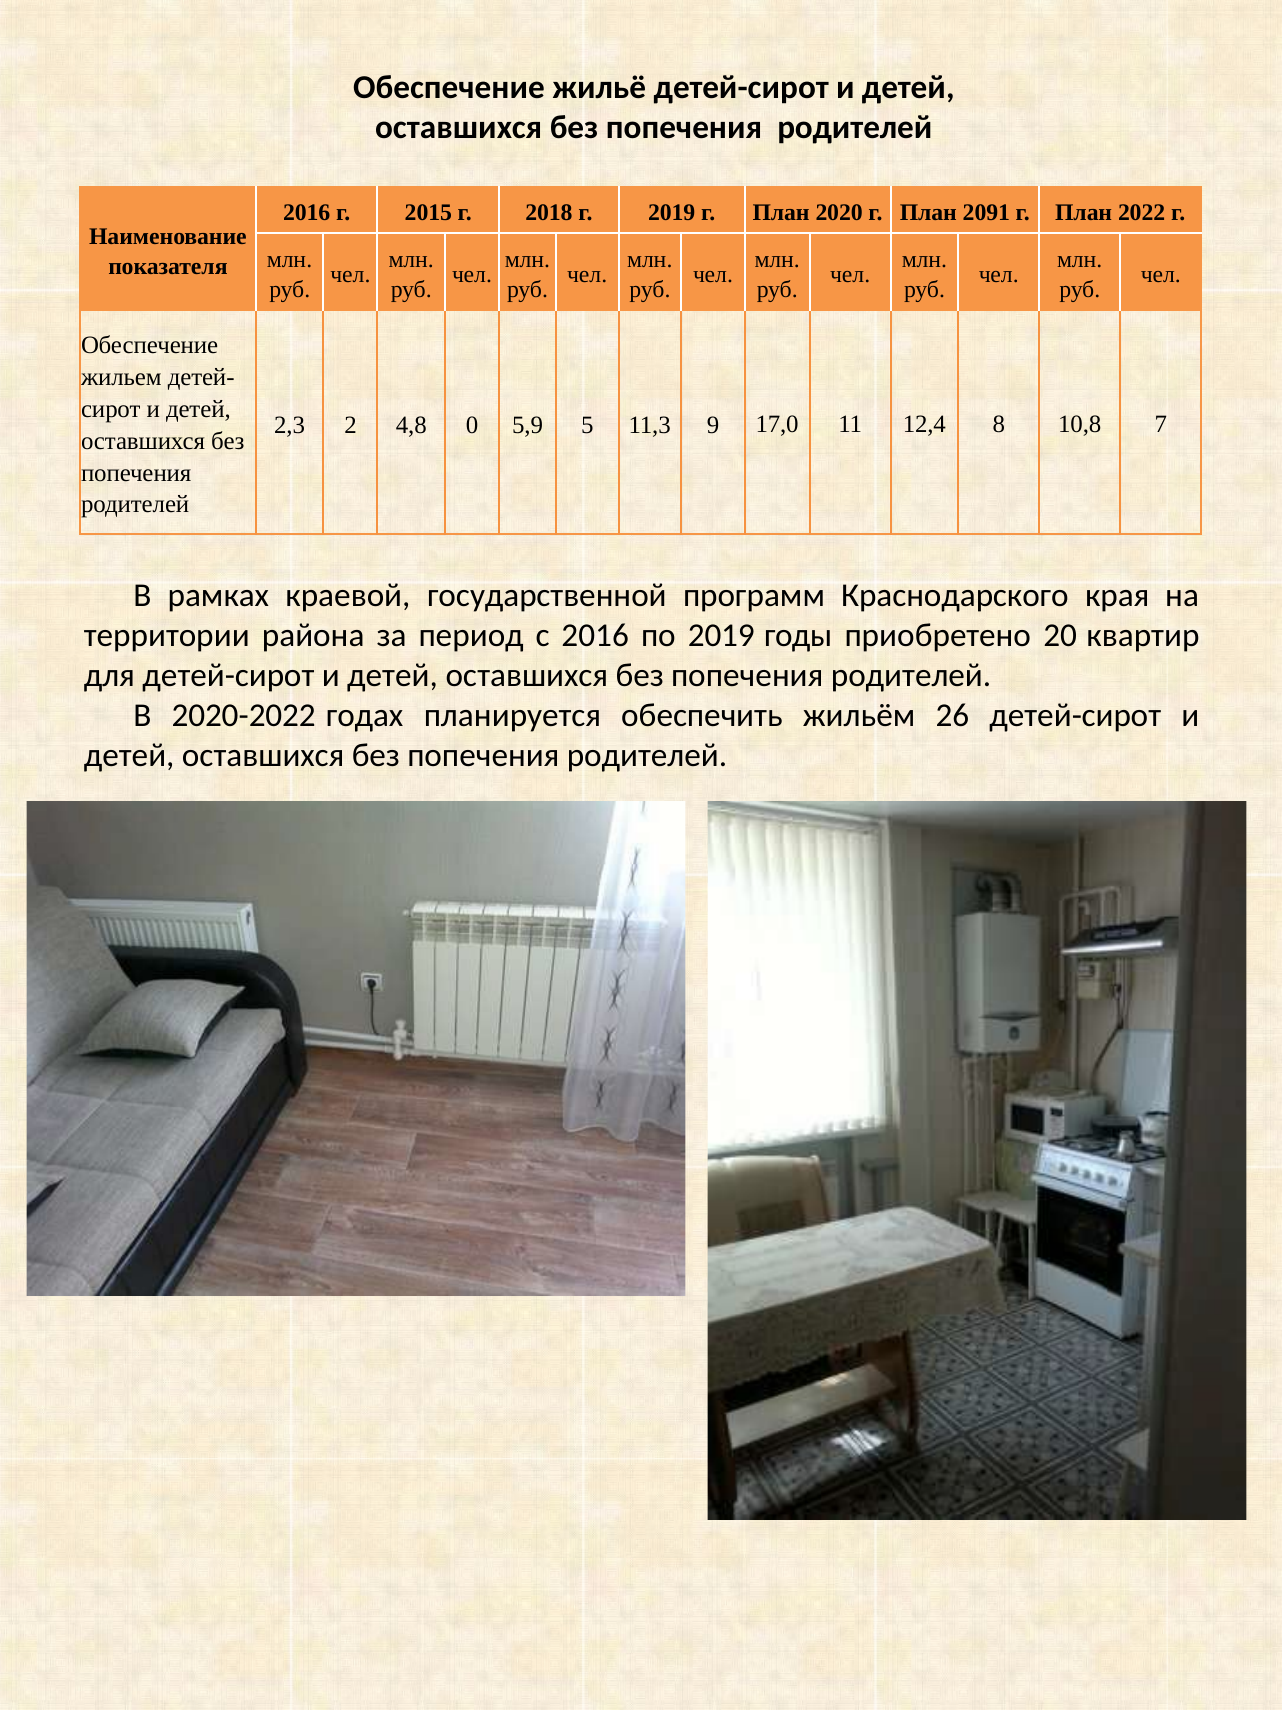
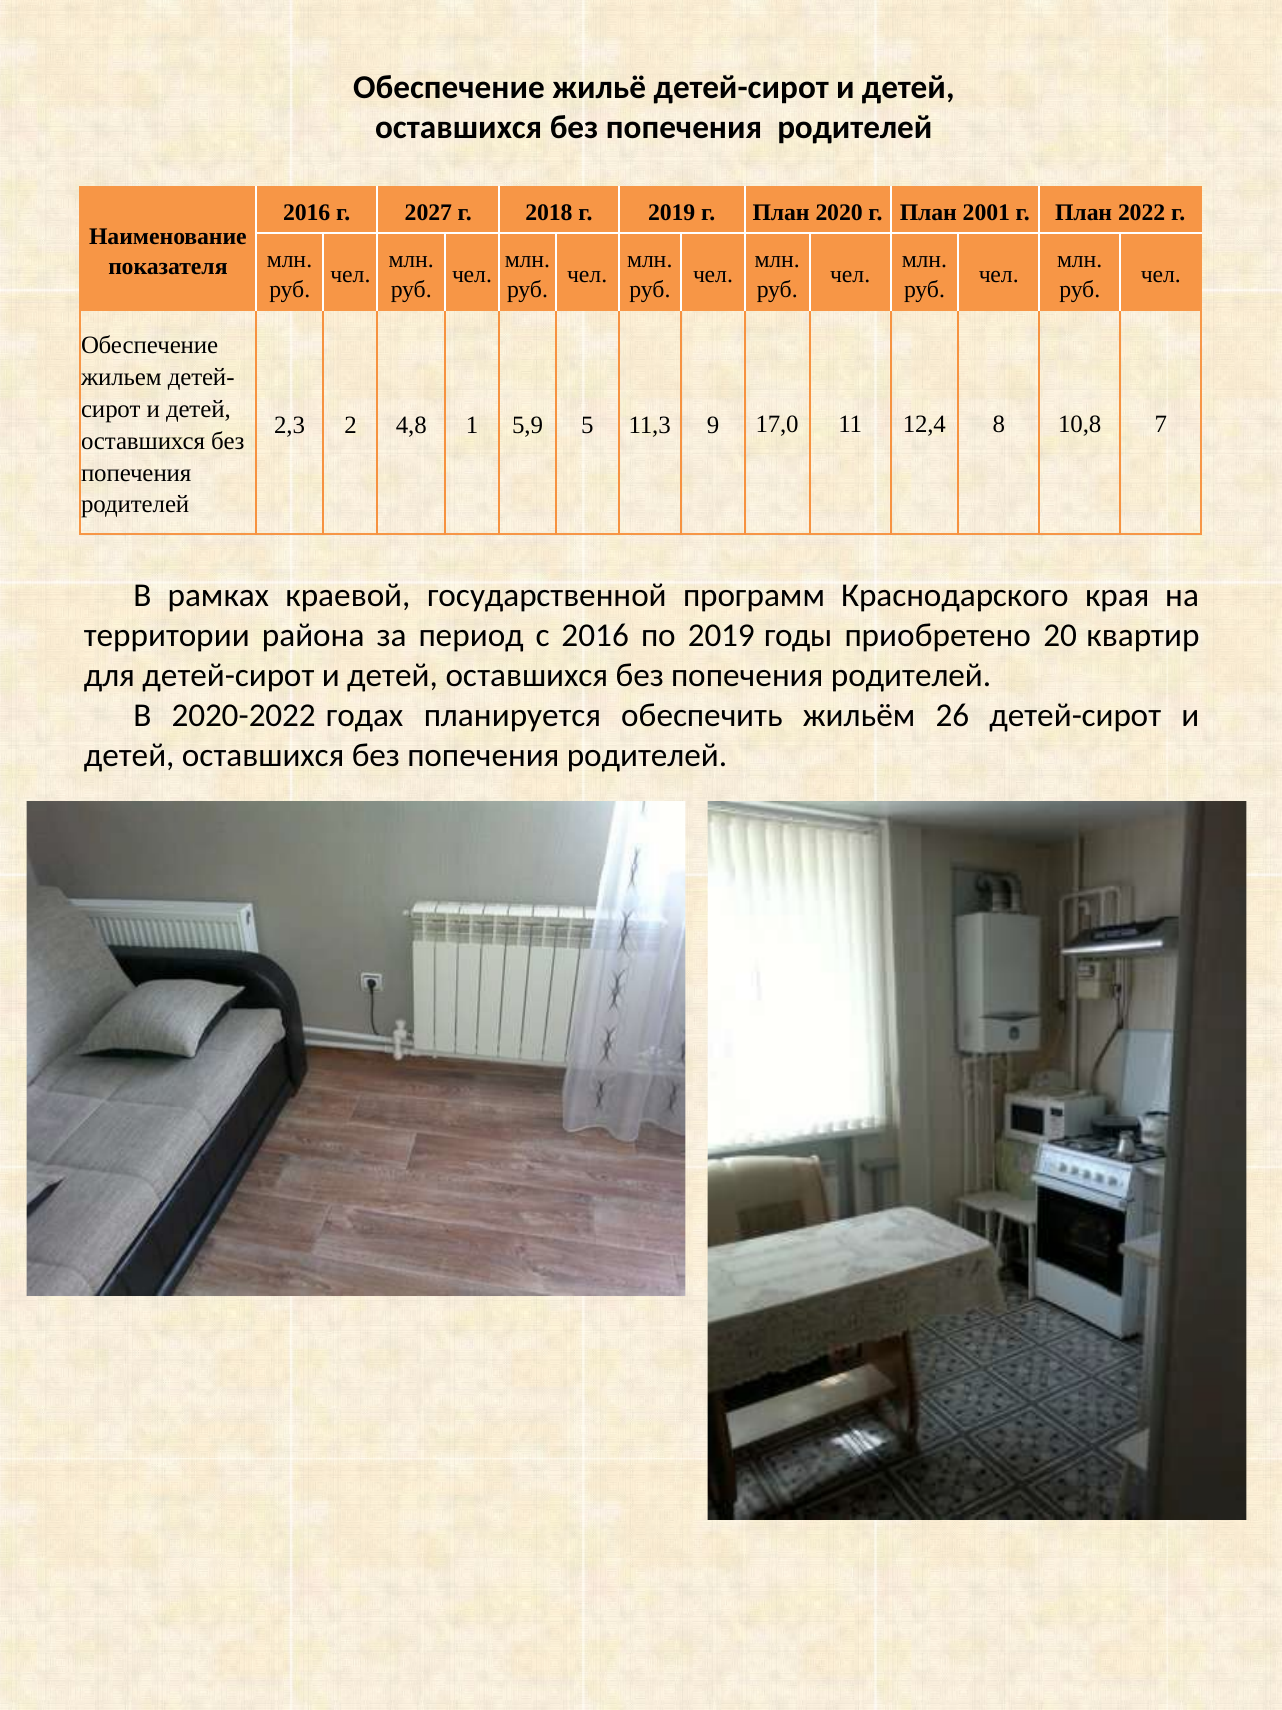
2015: 2015 -> 2027 (428, 213)
2091: 2091 -> 2001 (986, 212)
0: 0 -> 1 (472, 425)
